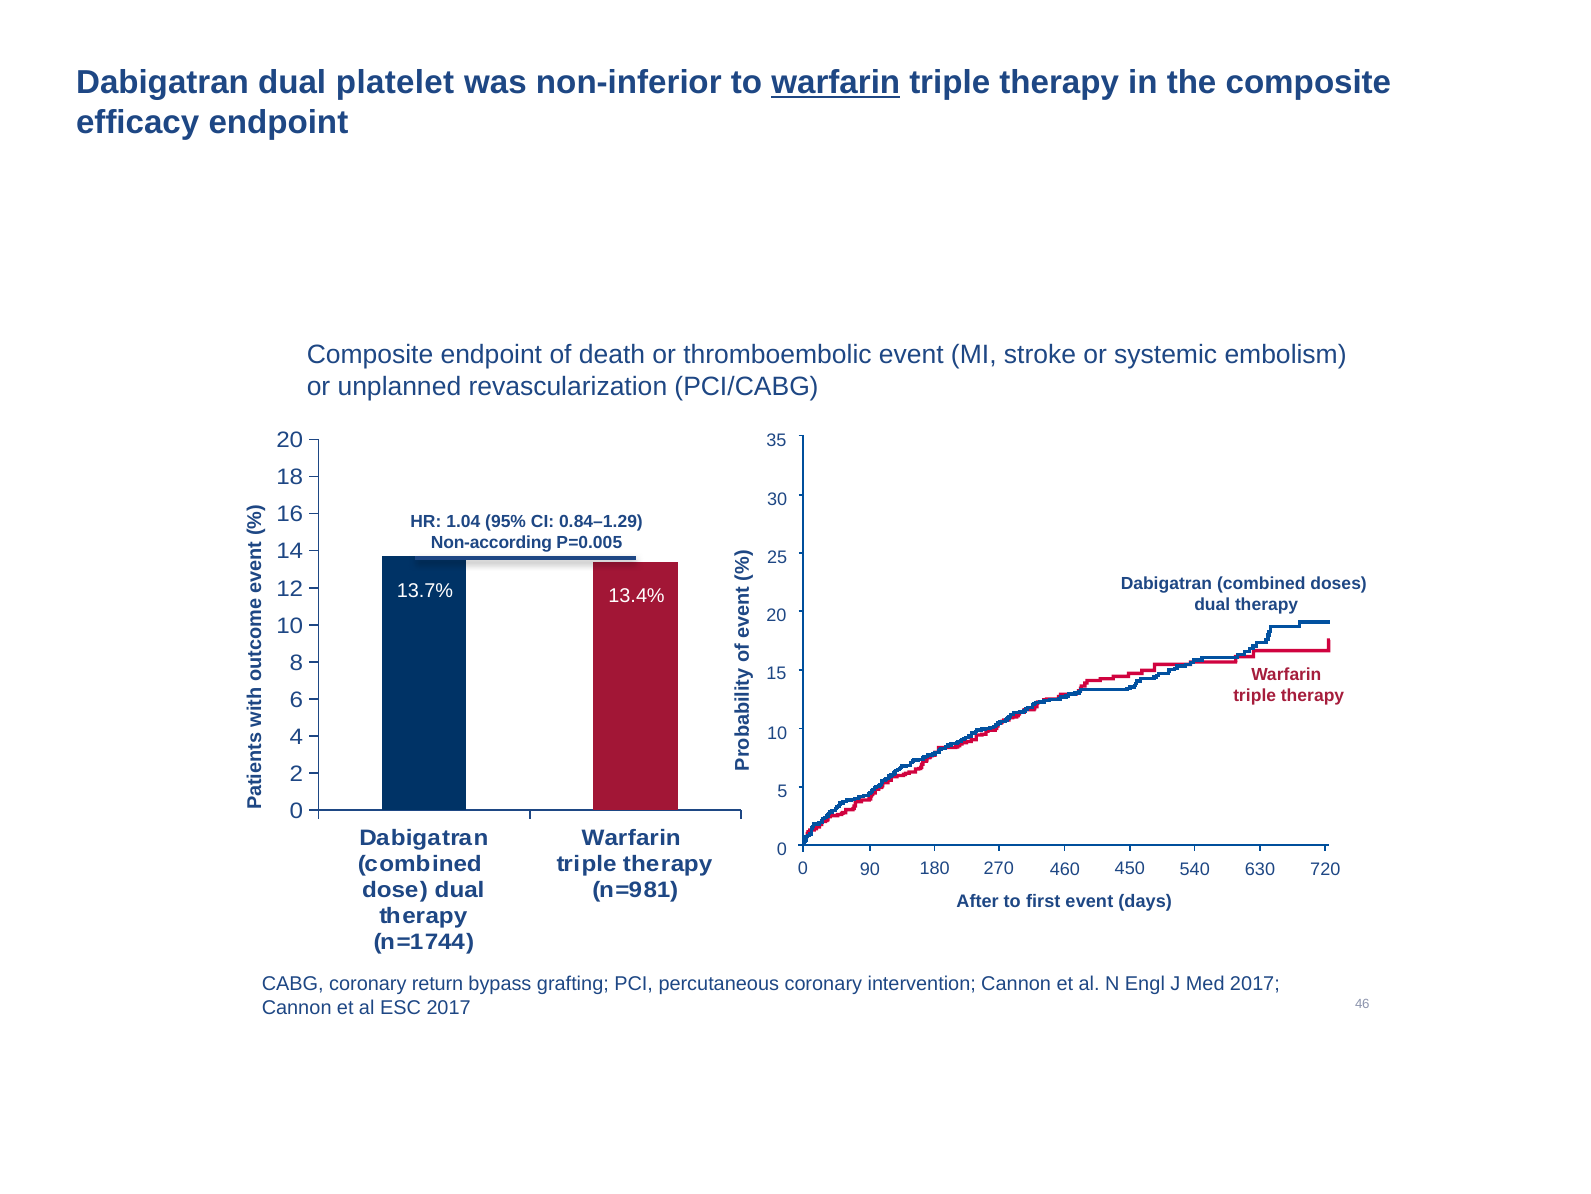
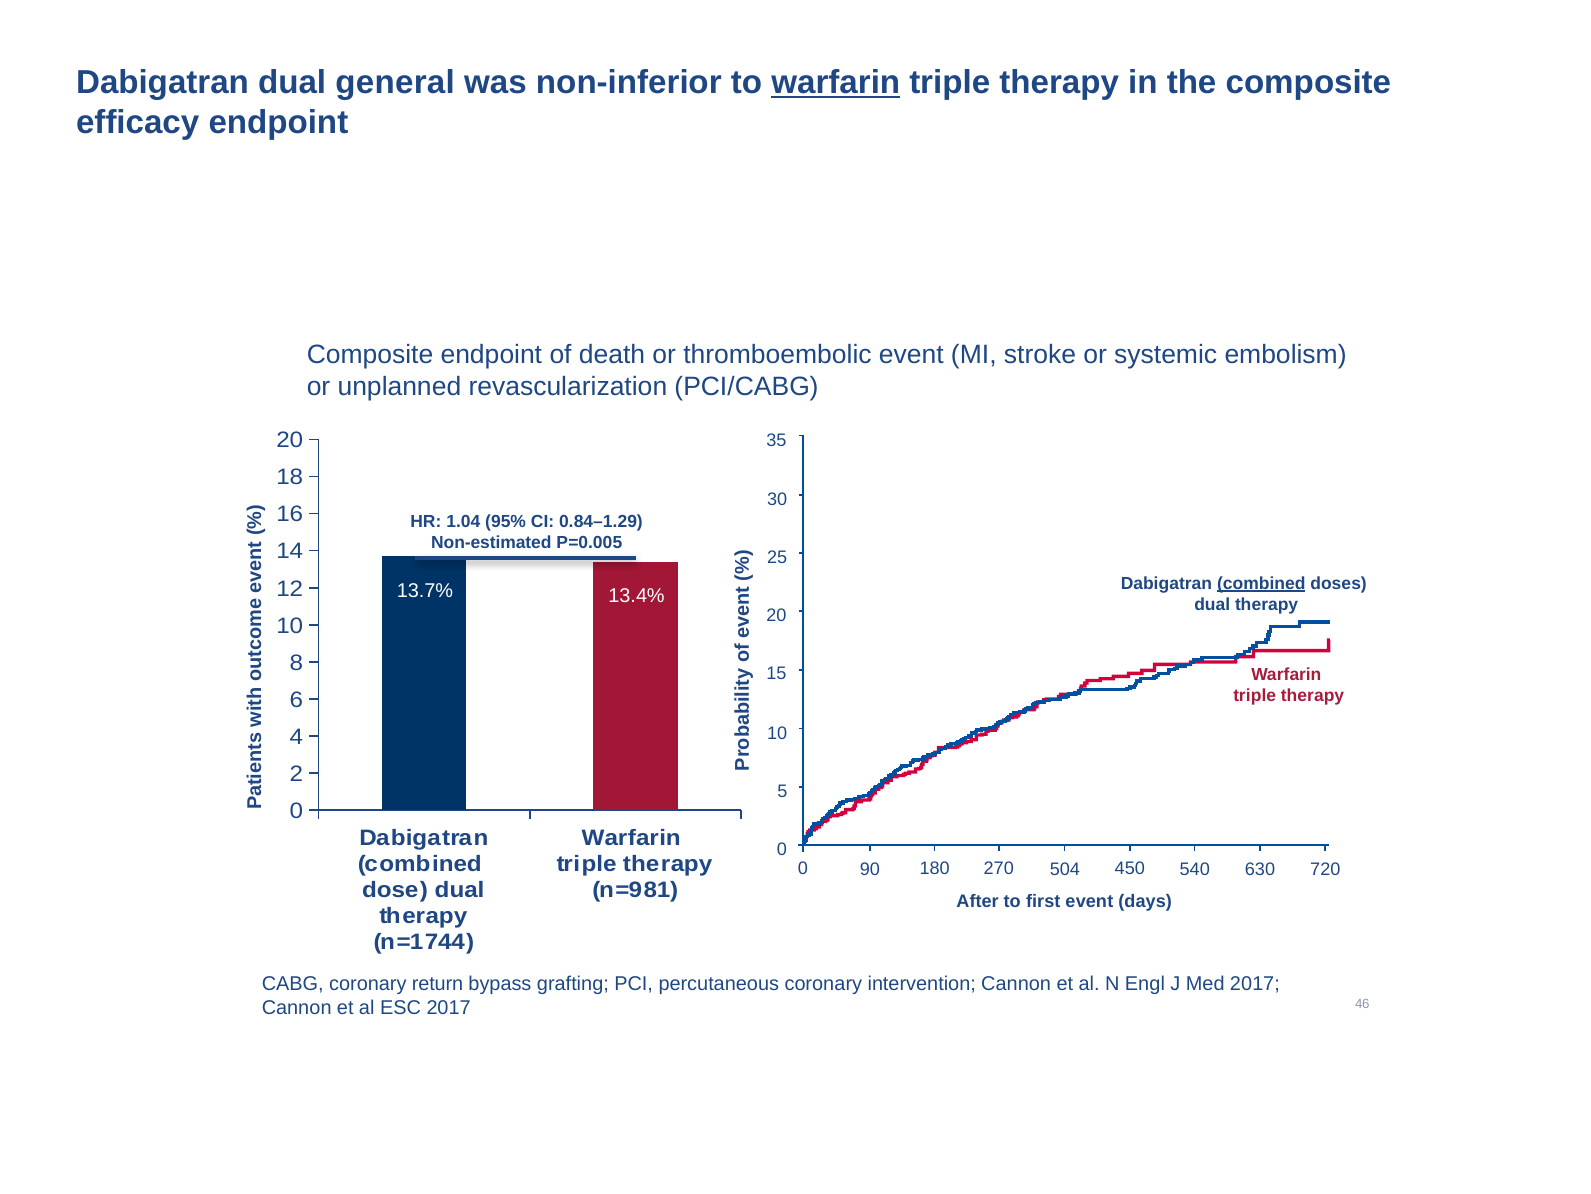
platelet: platelet -> general (395, 82)
Non-according: Non-according -> Non-estimated (491, 542)
combined underline: none -> present (1261, 583)
460: 460 -> 504 (1065, 869)
